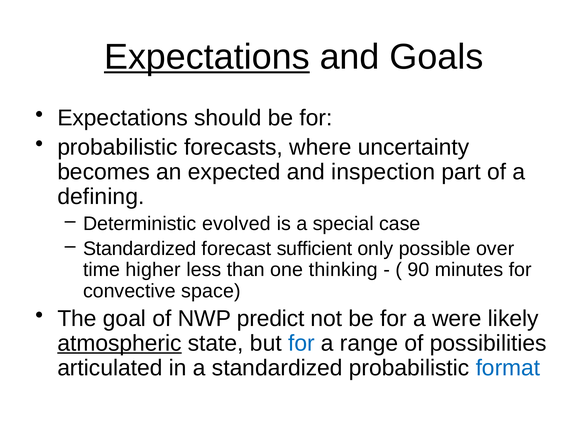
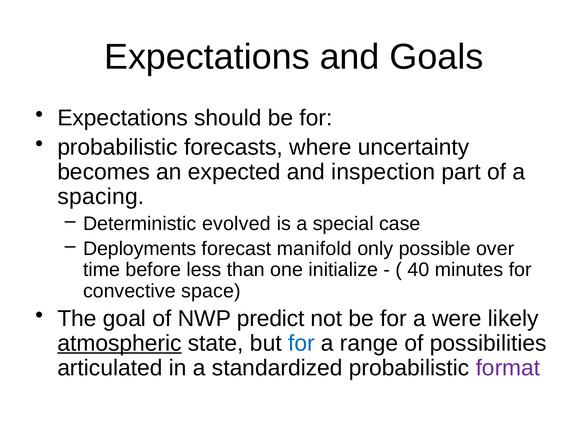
Expectations underline: present -> none (207, 57)
defining: defining -> spacing (101, 197)
Standardized: Standardized -> Deployments (140, 249)
sufficient: sufficient -> manifold (314, 249)
higher: higher -> before (153, 270)
thinking: thinking -> initialize (343, 270)
90: 90 -> 40 (418, 270)
format colour: blue -> purple (508, 368)
